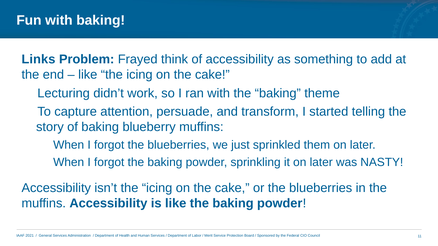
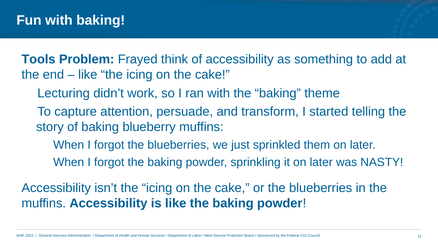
Links: Links -> Tools (39, 59)
